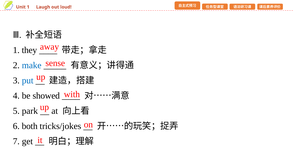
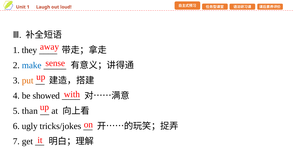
put colour: blue -> orange (28, 80)
park: park -> than (30, 111)
both: both -> ugly (30, 126)
